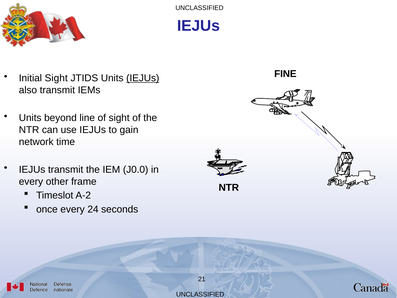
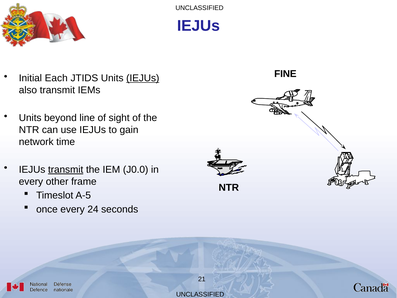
Initial Sight: Sight -> Each (56, 78)
transmit underline: none -> present (66, 169)
A-2: A-2 -> A-5 (83, 195)
